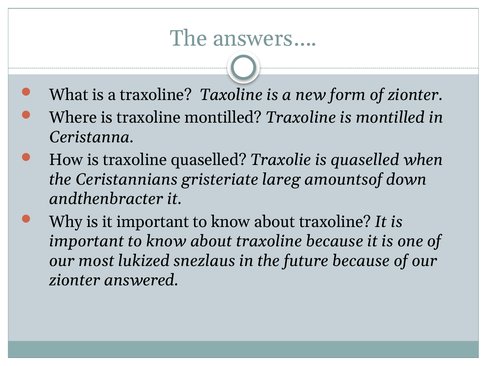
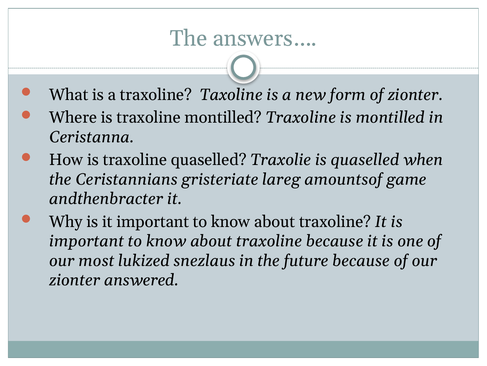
down: down -> game (406, 179)
